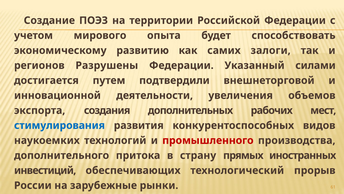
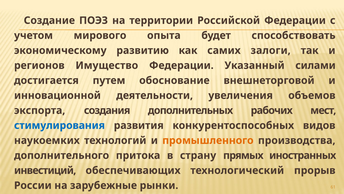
Разрушены: Разрушены -> Имущество (107, 65)
подтвердили: подтвердили -> обоснование (174, 80)
промышленного colour: red -> orange (208, 140)
